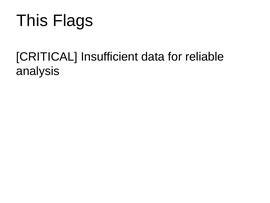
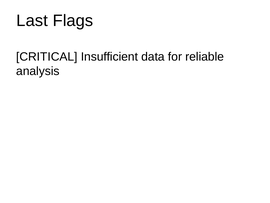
This: This -> Last (32, 20)
